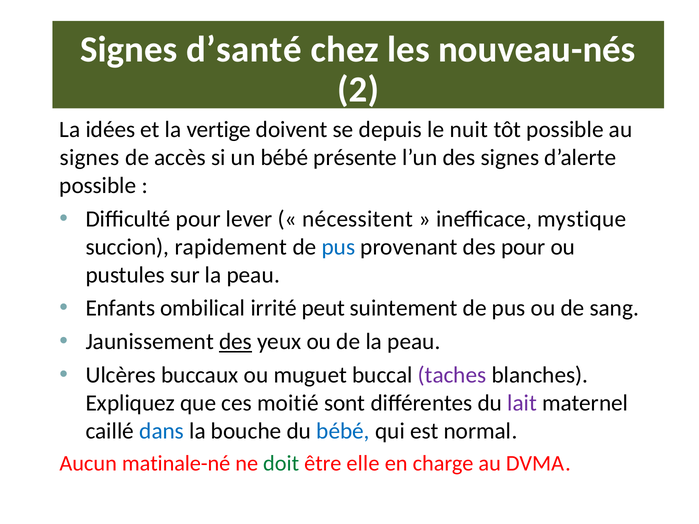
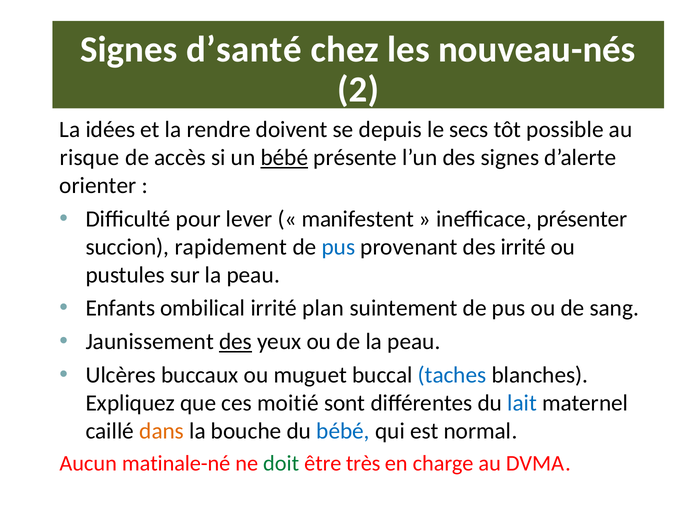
vertige: vertige -> rendre (219, 130)
nuit: nuit -> secs (469, 130)
signes: signes -> risque (90, 158)
bébé underline: none -> present (284, 158)
possible: possible -> orienter (98, 186)
nécessitent: nécessitent -> manifestent (358, 219)
mystique: mystique -> présenter (582, 219)
des pour: pour -> irrité (523, 247)
peut: peut -> plan (323, 308)
taches colour: purple -> blue (452, 375)
lait colour: purple -> blue (522, 403)
dans colour: blue -> orange (162, 431)
elle: elle -> très (363, 464)
